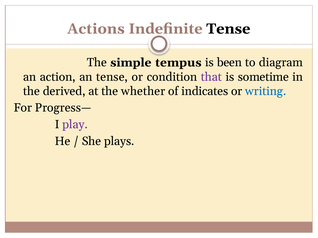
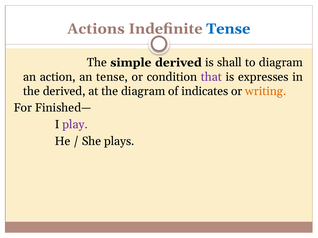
Tense colour: black -> blue (228, 29)
simple tempus: tempus -> derived (178, 63)
been: been -> shall (229, 63)
sometime: sometime -> expresses (263, 77)
the whether: whether -> diagram (143, 91)
writing colour: blue -> orange (266, 91)
Progress—: Progress— -> Finished— (63, 108)
